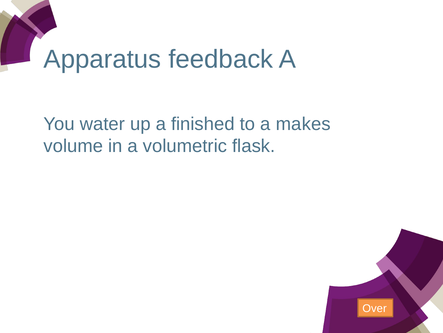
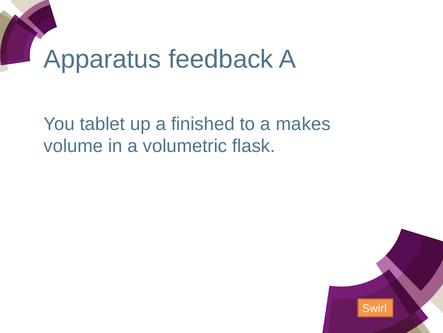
water: water -> tablet (102, 124)
Over: Over -> Swirl (375, 308)
